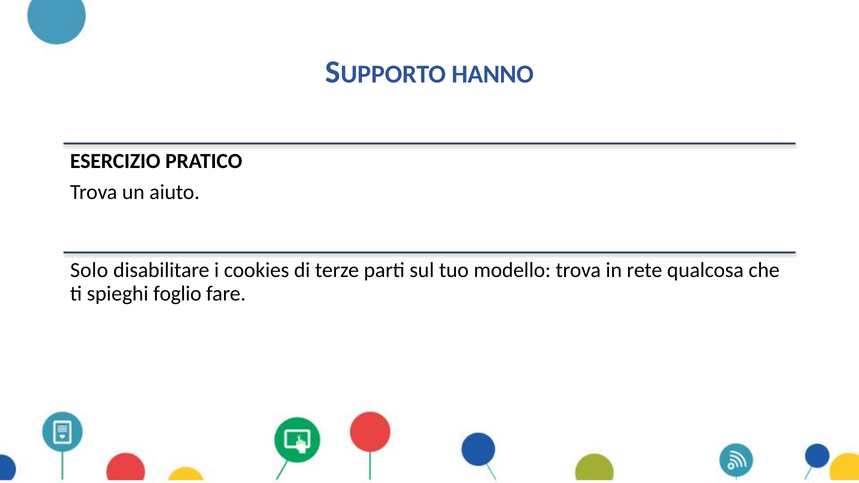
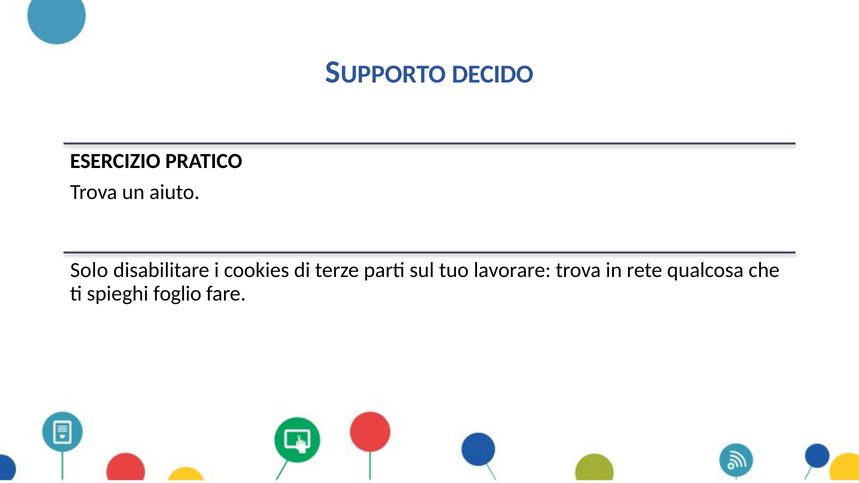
HANNO: HANNO -> DECIDO (493, 74)
modello: modello -> lavorare (512, 270)
